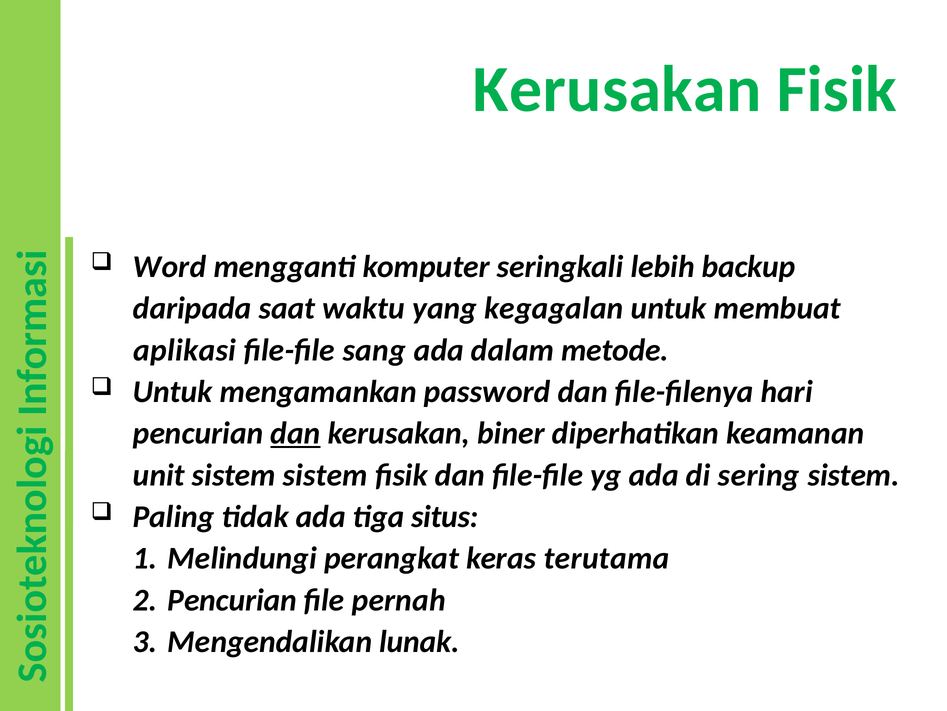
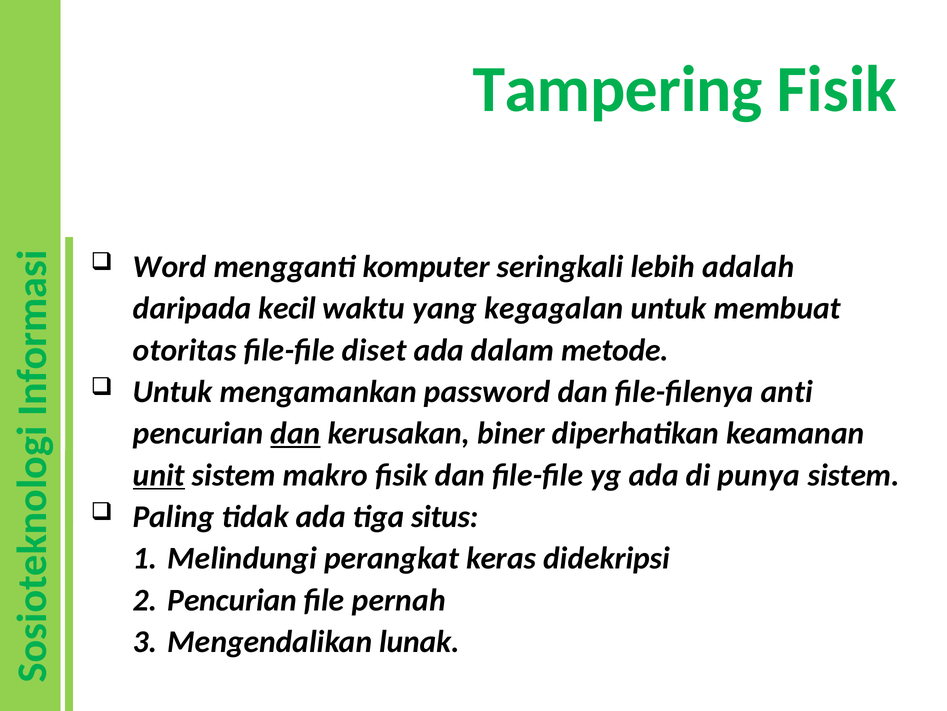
Kerusakan: Kerusakan -> Tampering (618, 90)
backup: backup -> adalah (748, 266)
saat: saat -> kecil (287, 308)
aplikasi: aplikasi -> otoritas (185, 350)
sang: sang -> diset (374, 350)
hari: hari -> anti (787, 391)
unit underline: none -> present (159, 475)
sistem sistem: sistem -> makro (325, 475)
sering: sering -> punya (759, 475)
terutama: terutama -> didekripsi (607, 558)
